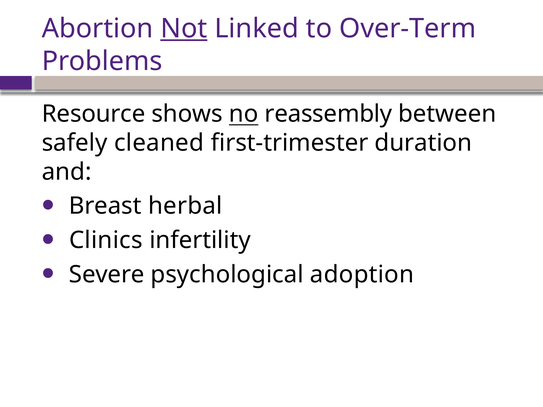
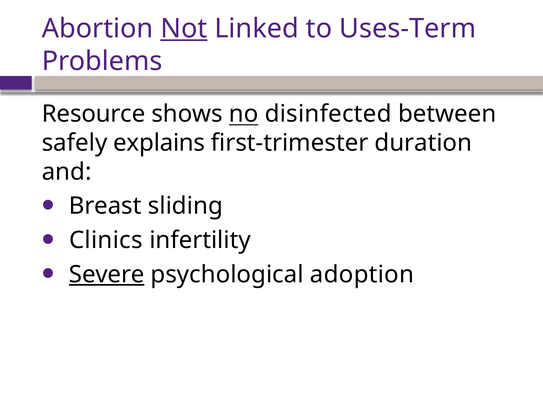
Over-Term: Over-Term -> Uses-Term (408, 29)
reassembly: reassembly -> disinfected (328, 114)
cleaned: cleaned -> explains (159, 143)
herbal: herbal -> sliding (185, 206)
Severe underline: none -> present (107, 275)
